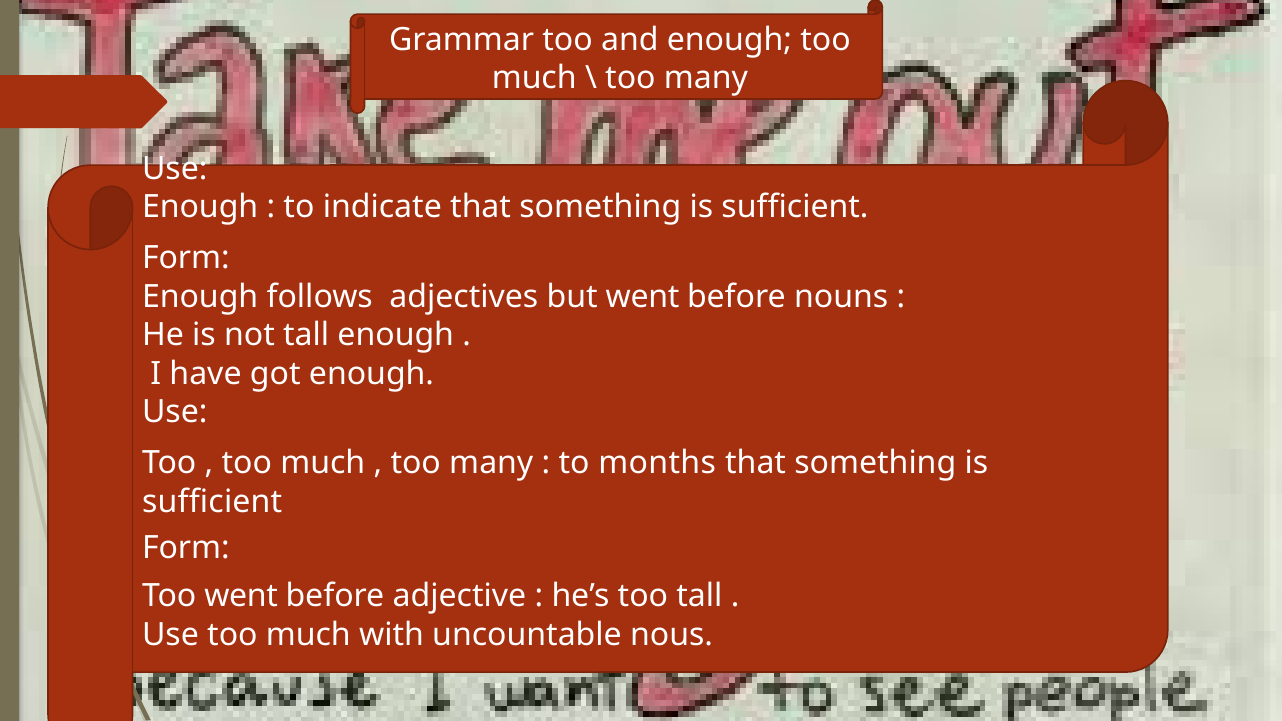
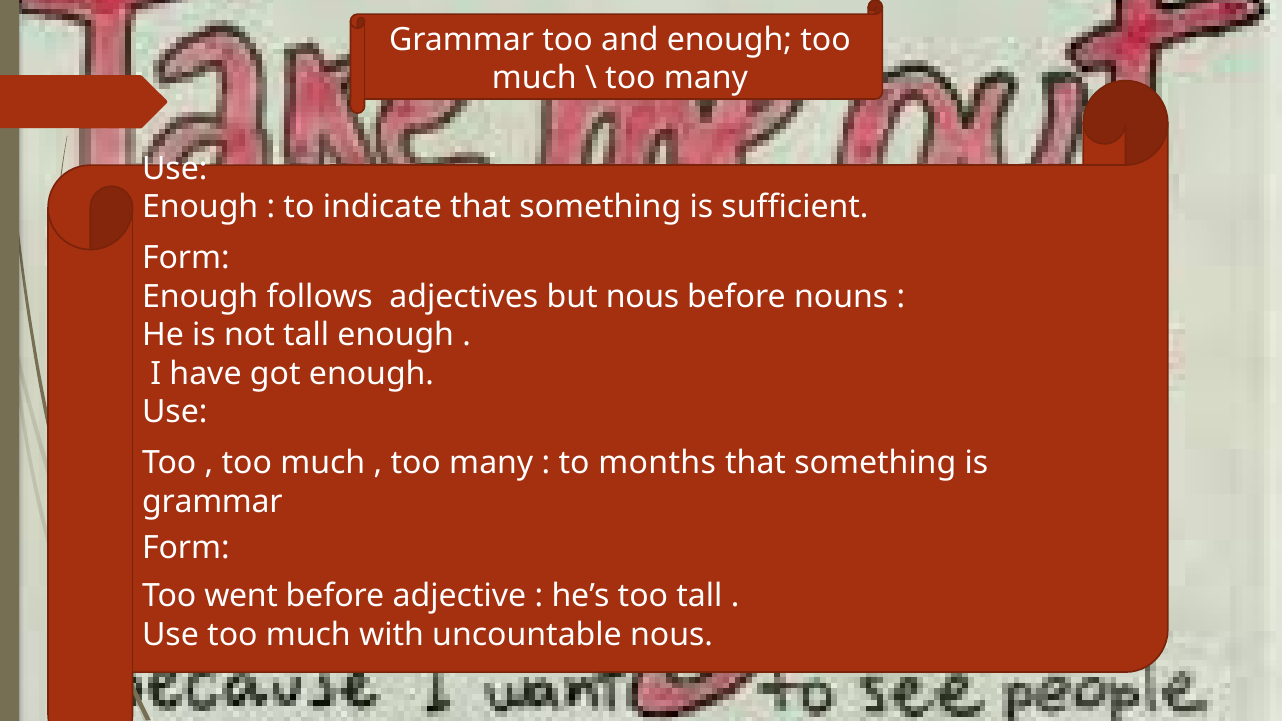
but went: went -> nous (643, 297)
sufficient: sufficient -> grammar (212, 502)
